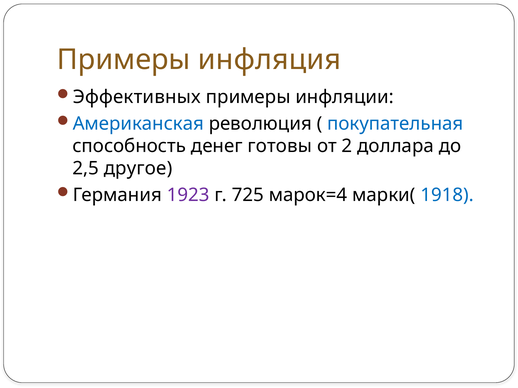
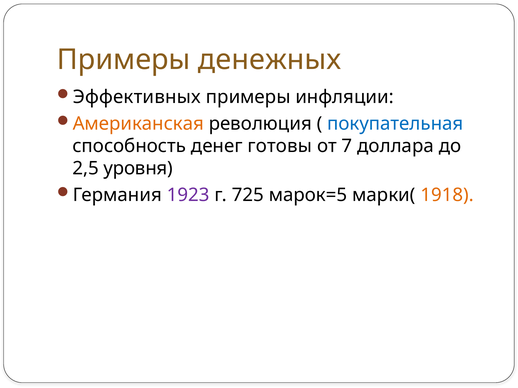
инфляция: инфляция -> денежных (270, 60)
Американская colour: blue -> orange (138, 124)
2: 2 -> 7 (347, 146)
другое: другое -> уровня (138, 169)
марок=4: марок=4 -> марок=5 (308, 195)
1918 colour: blue -> orange (447, 195)
